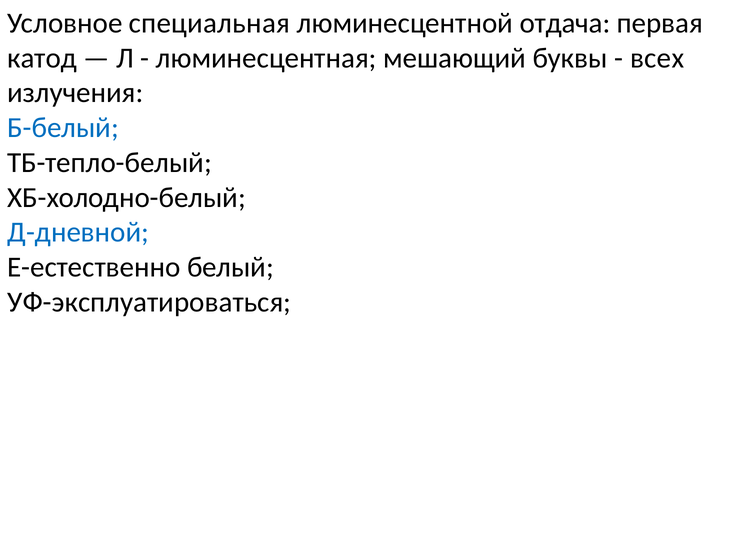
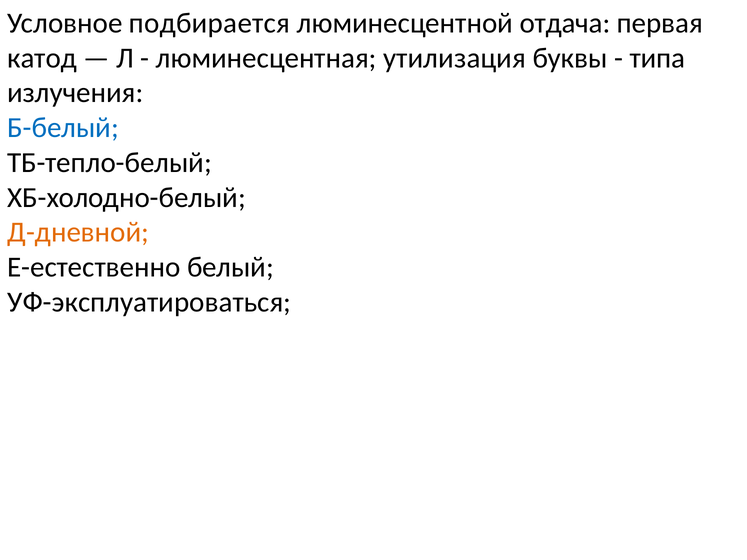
специальная: специальная -> подбирается (209, 23)
мешающий: мешающий -> утилизация (455, 58)
всех: всех -> типа (657, 58)
Д-дневной colour: blue -> orange (78, 232)
